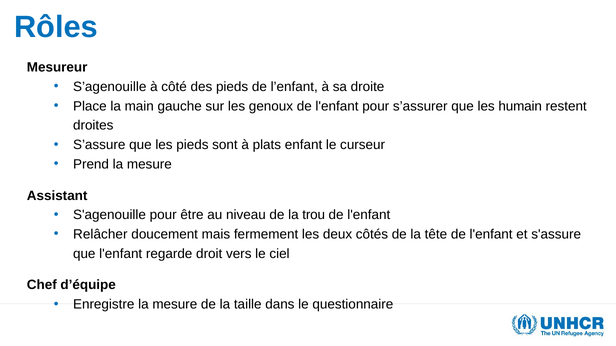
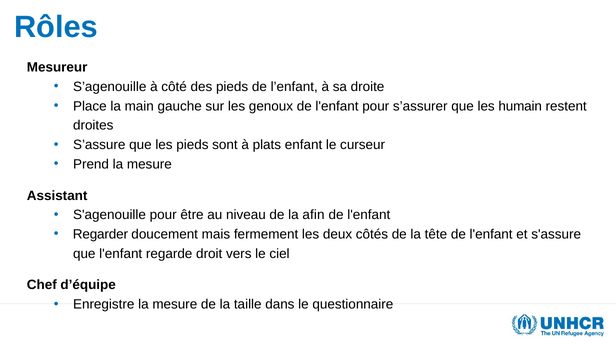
trou: trou -> afin (314, 215)
Relâcher: Relâcher -> Regarder (100, 235)
